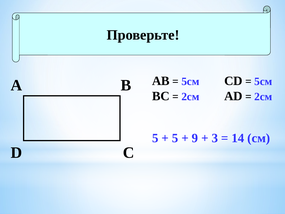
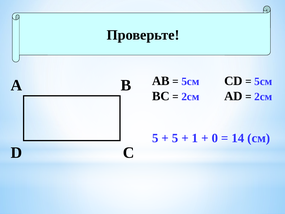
9: 9 -> 1 (195, 138)
3: 3 -> 0 (215, 138)
